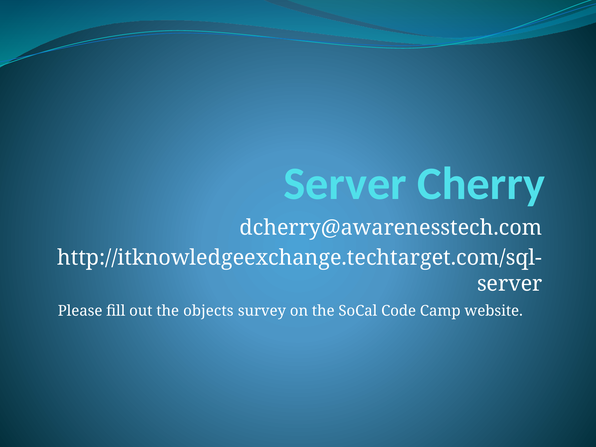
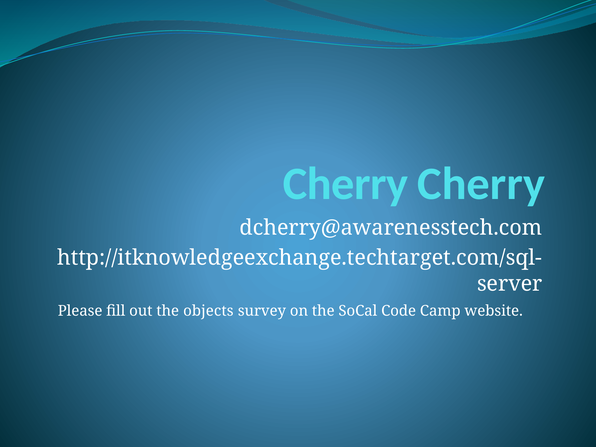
Server: Server -> Cherry (345, 184)
